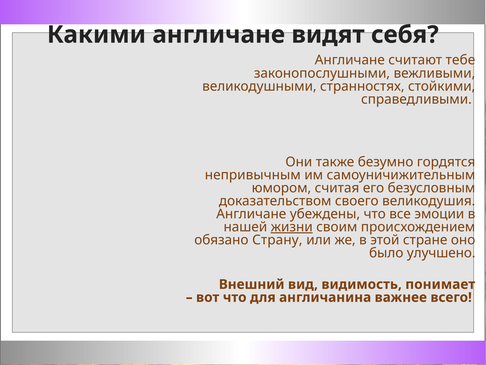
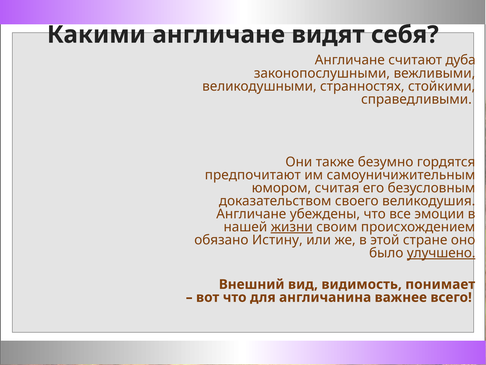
тебе: тебе -> дуба (461, 60)
непривычным: непривычным -> предпочитают (253, 175)
Страну: Страну -> Истину (277, 240)
улучшено underline: none -> present (441, 253)
